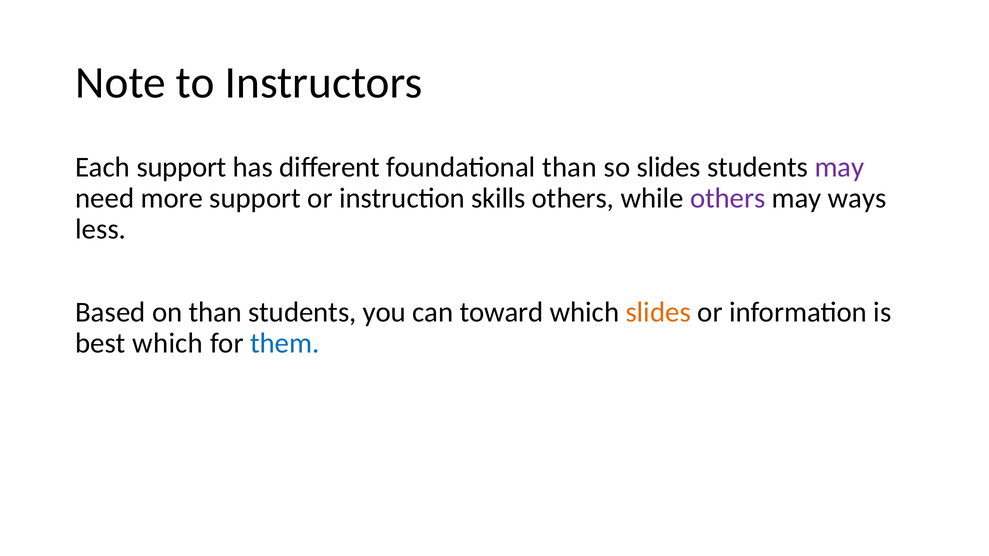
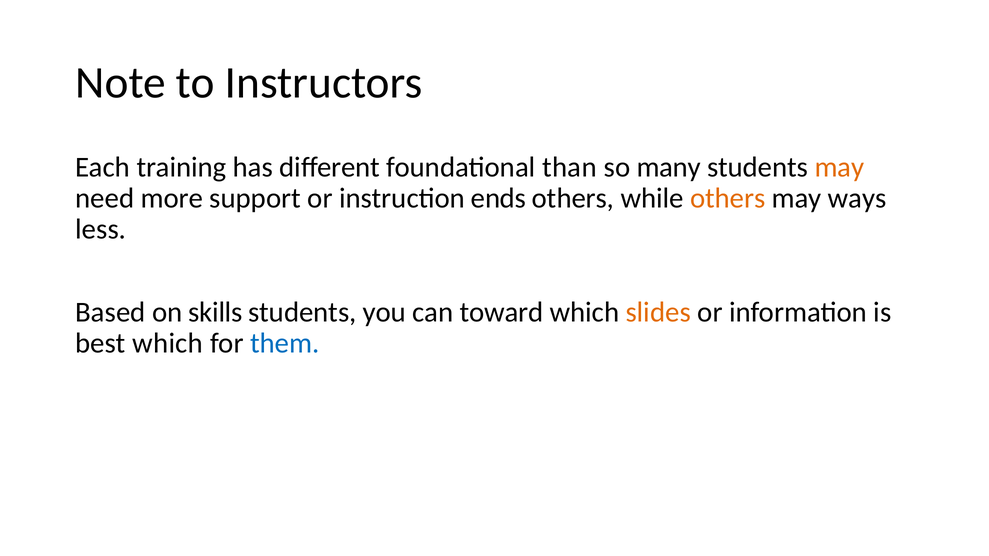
Each support: support -> training (181, 167)
so slides: slides -> many (669, 167)
may colour: purple -> orange (839, 167)
skills: skills -> ends (499, 198)
others colour: purple -> orange (728, 198)
on than: than -> skills (215, 312)
